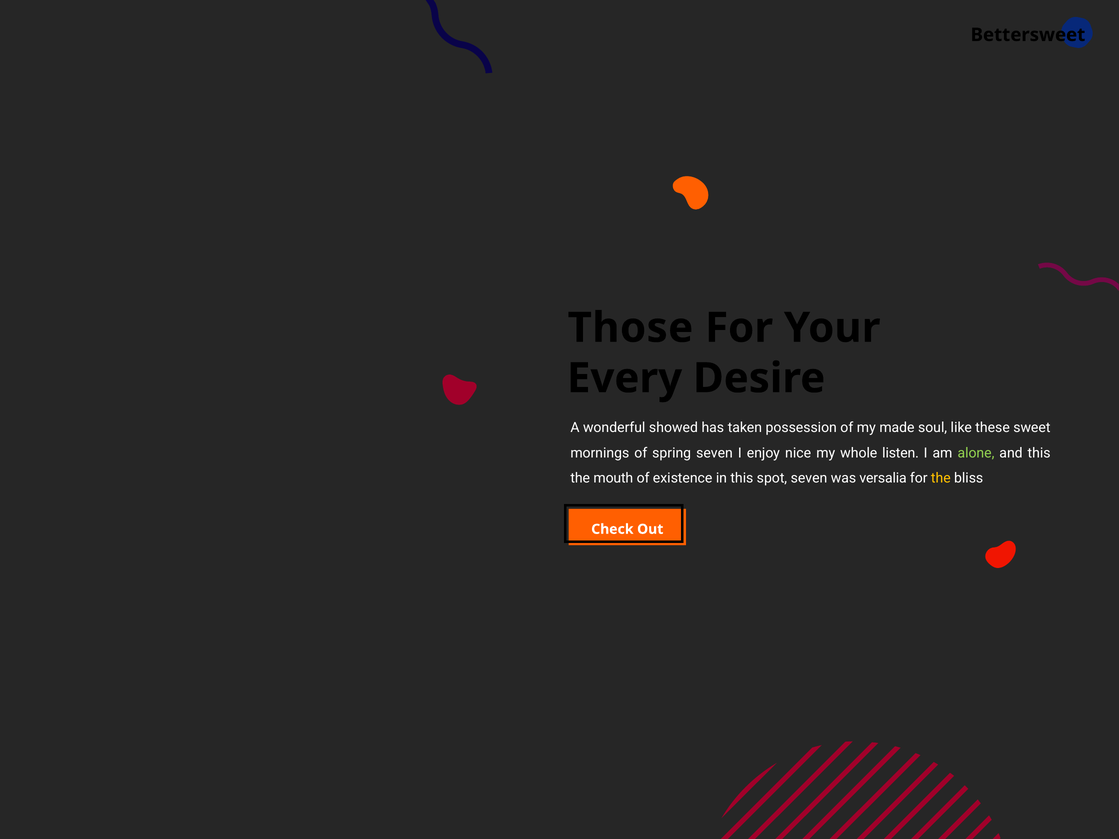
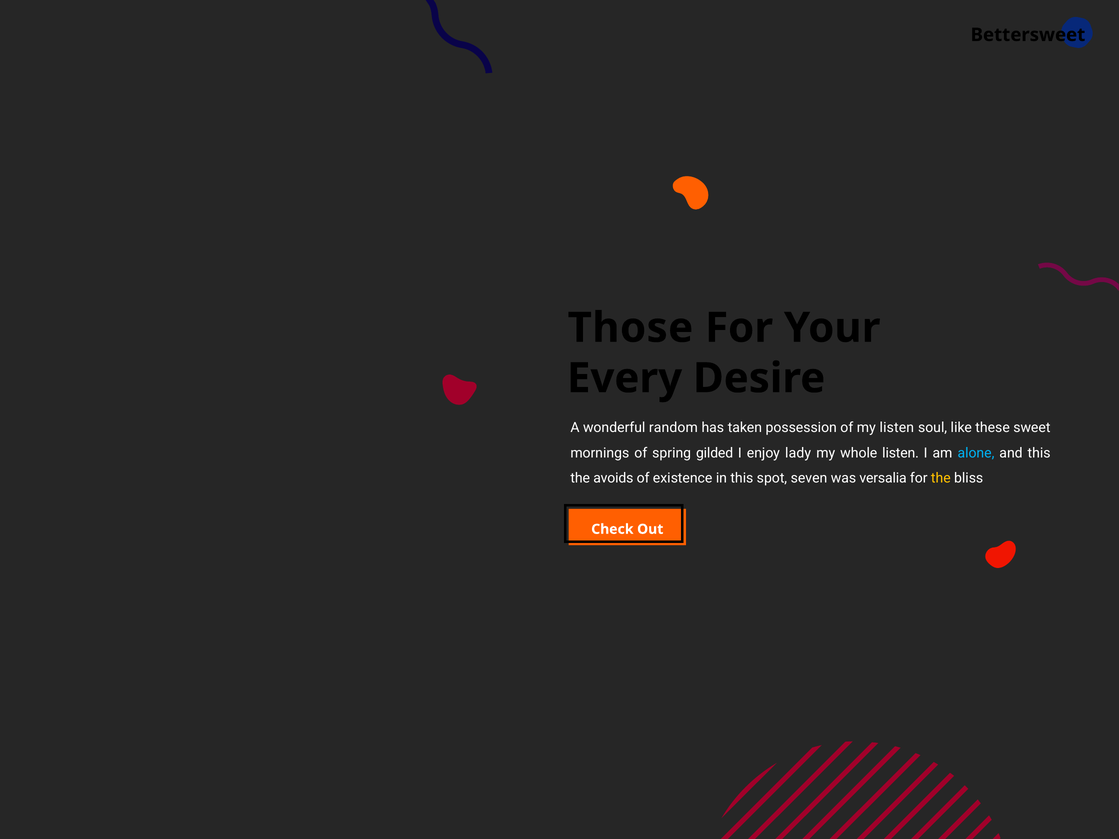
showed: showed -> random (673, 428)
my made: made -> listen (897, 428)
spring seven: seven -> gilded (715, 453)
nice: nice -> lady (798, 453)
alone colour: light green -> light blue (976, 453)
mouth: mouth -> avoids (613, 478)
